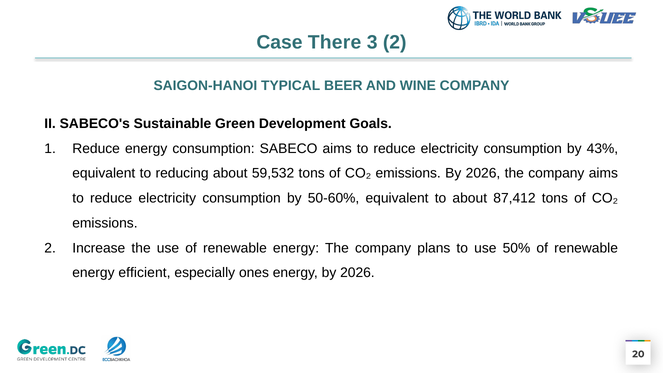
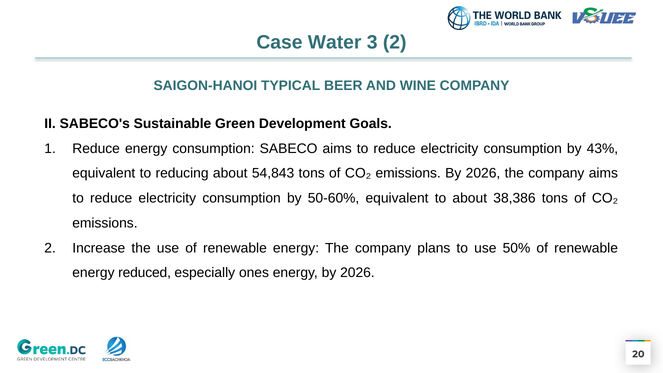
There: There -> Water (335, 42)
59,532: 59,532 -> 54,843 (273, 173)
87,412: 87,412 -> 38,386 (514, 198)
efficient: efficient -> reduced (145, 273)
